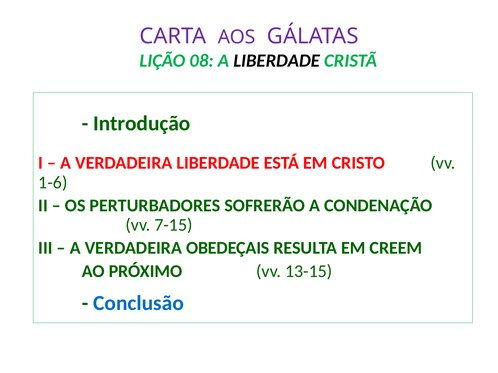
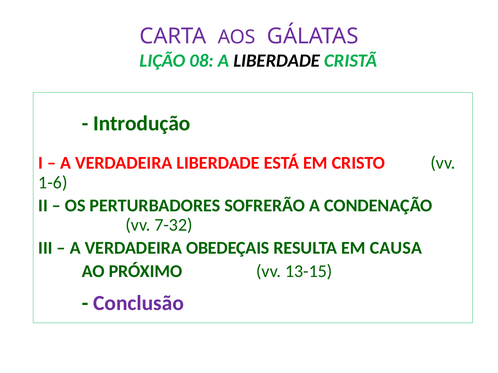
7-15: 7-15 -> 7-32 (173, 225)
CREEM: CREEM -> CAUSA (396, 248)
Conclusão colour: blue -> purple (139, 303)
